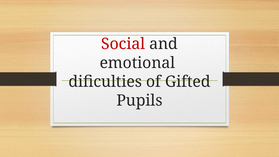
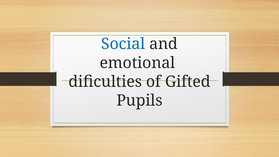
Social colour: red -> blue (123, 44)
